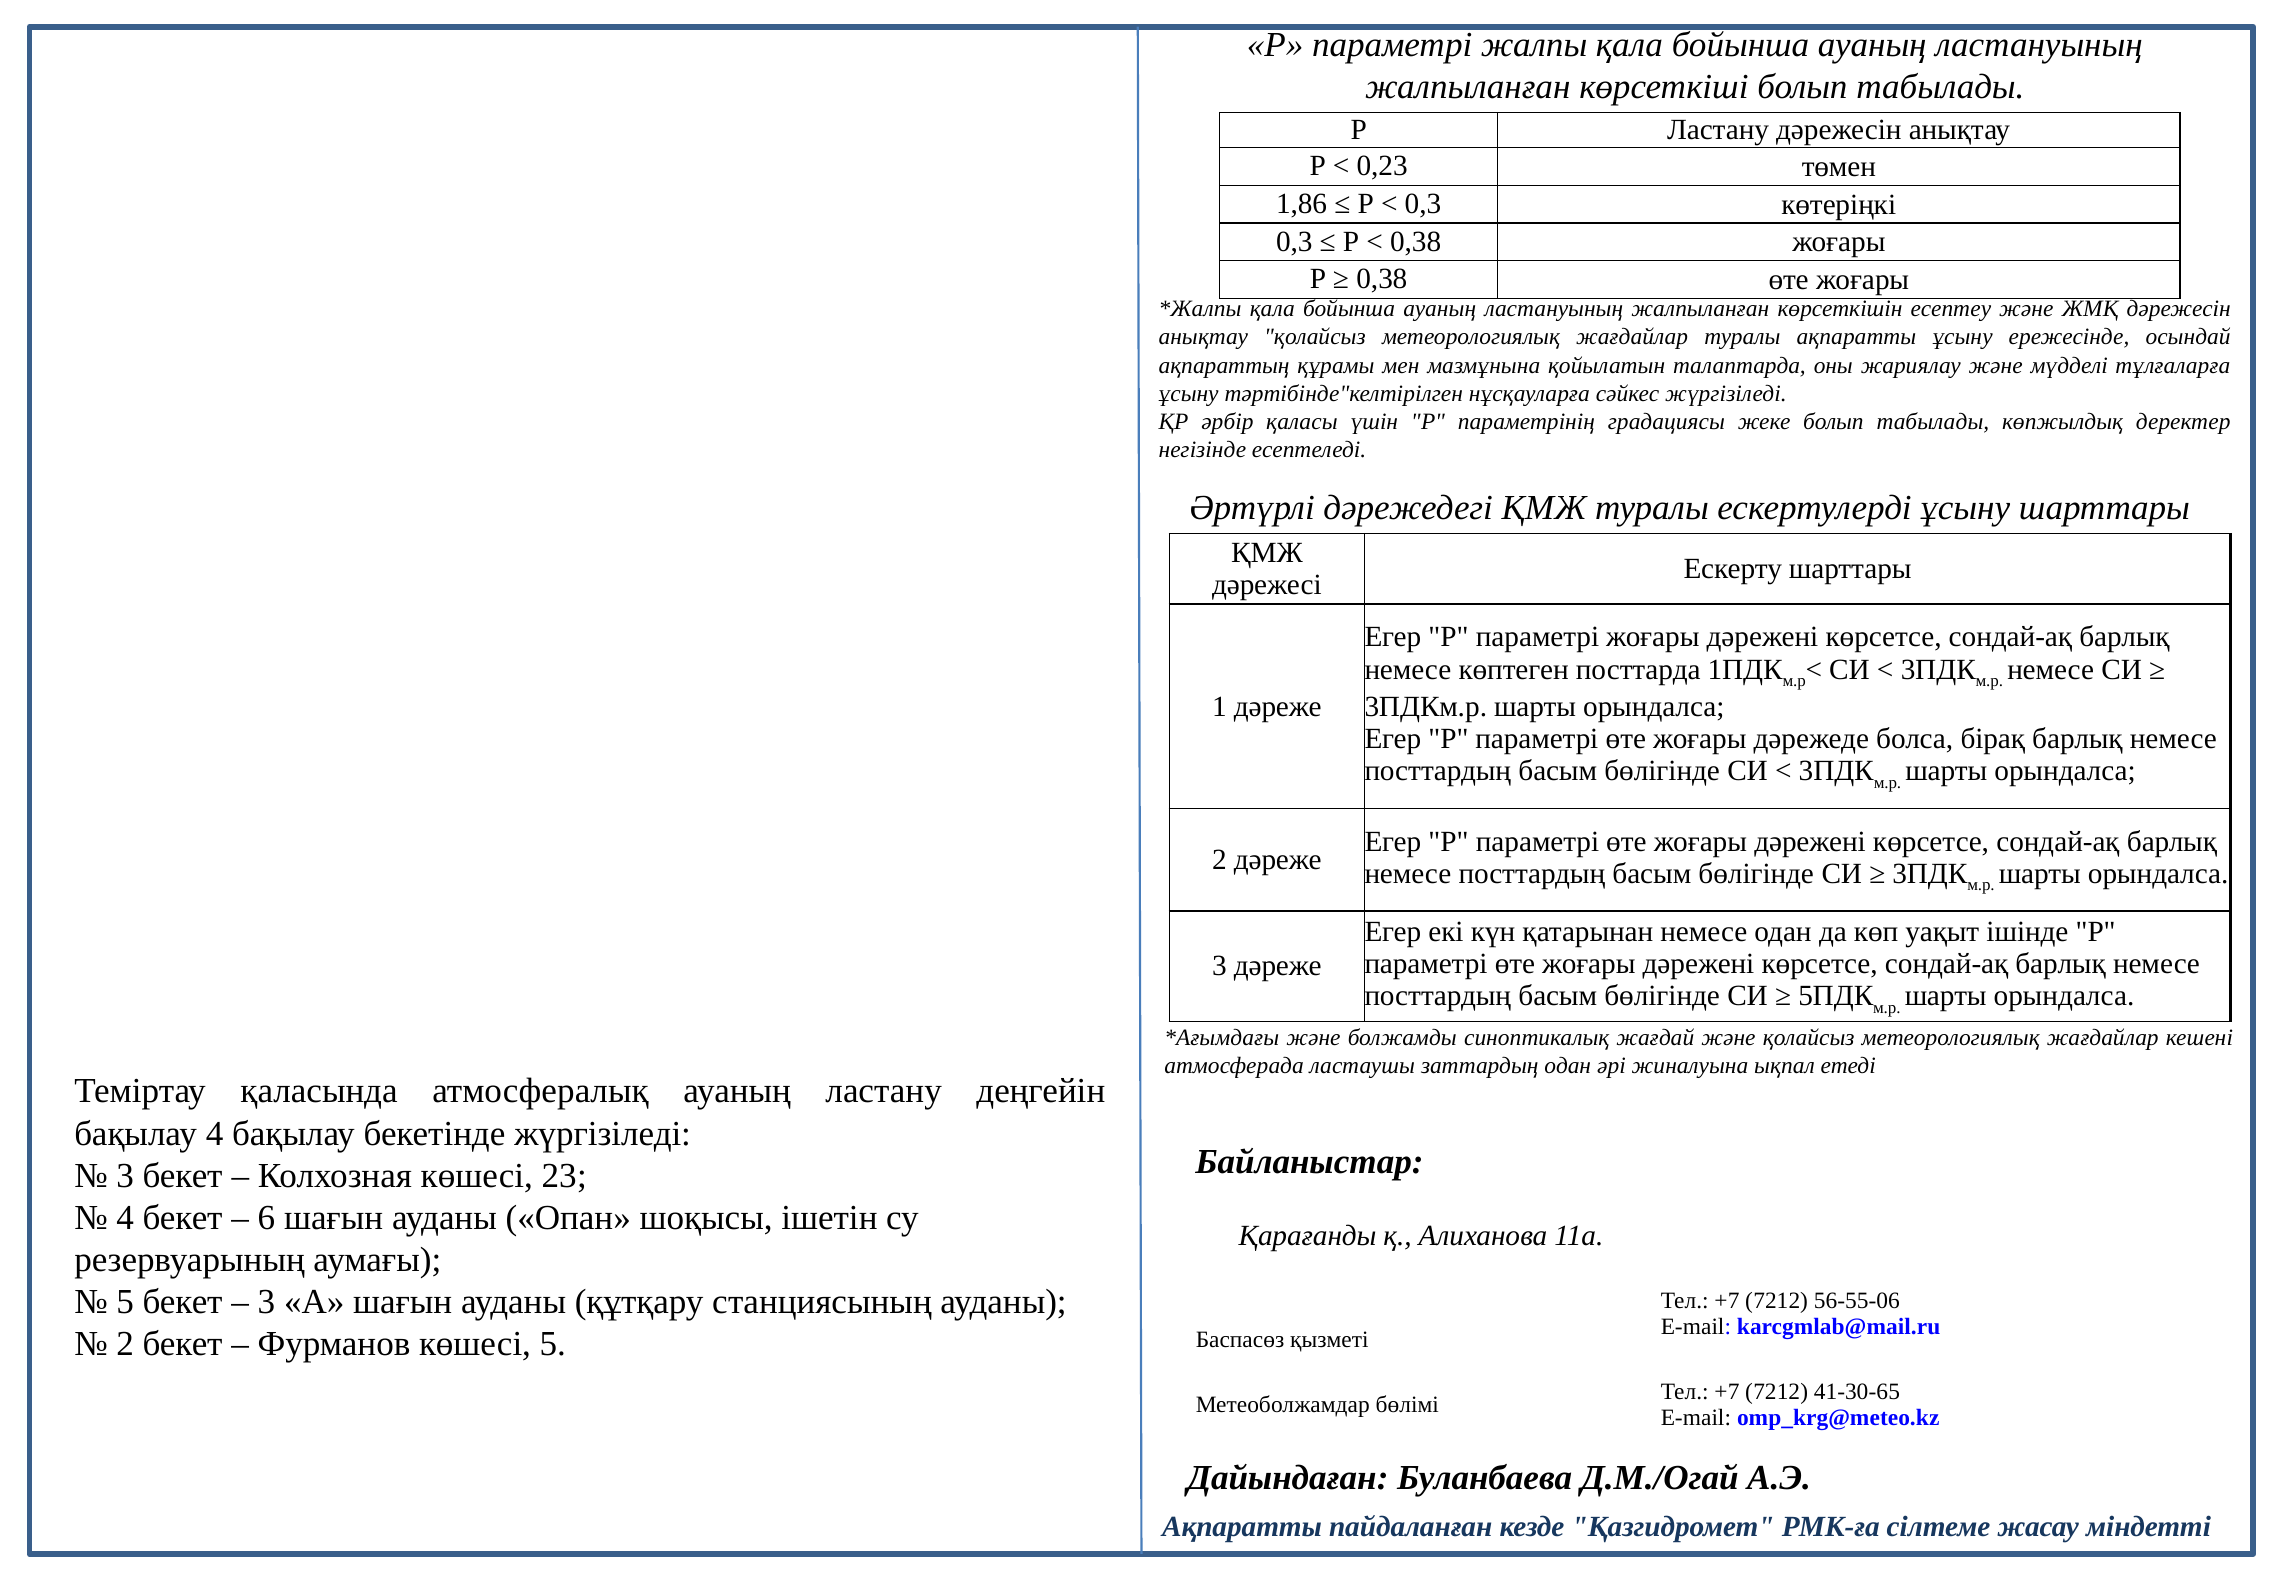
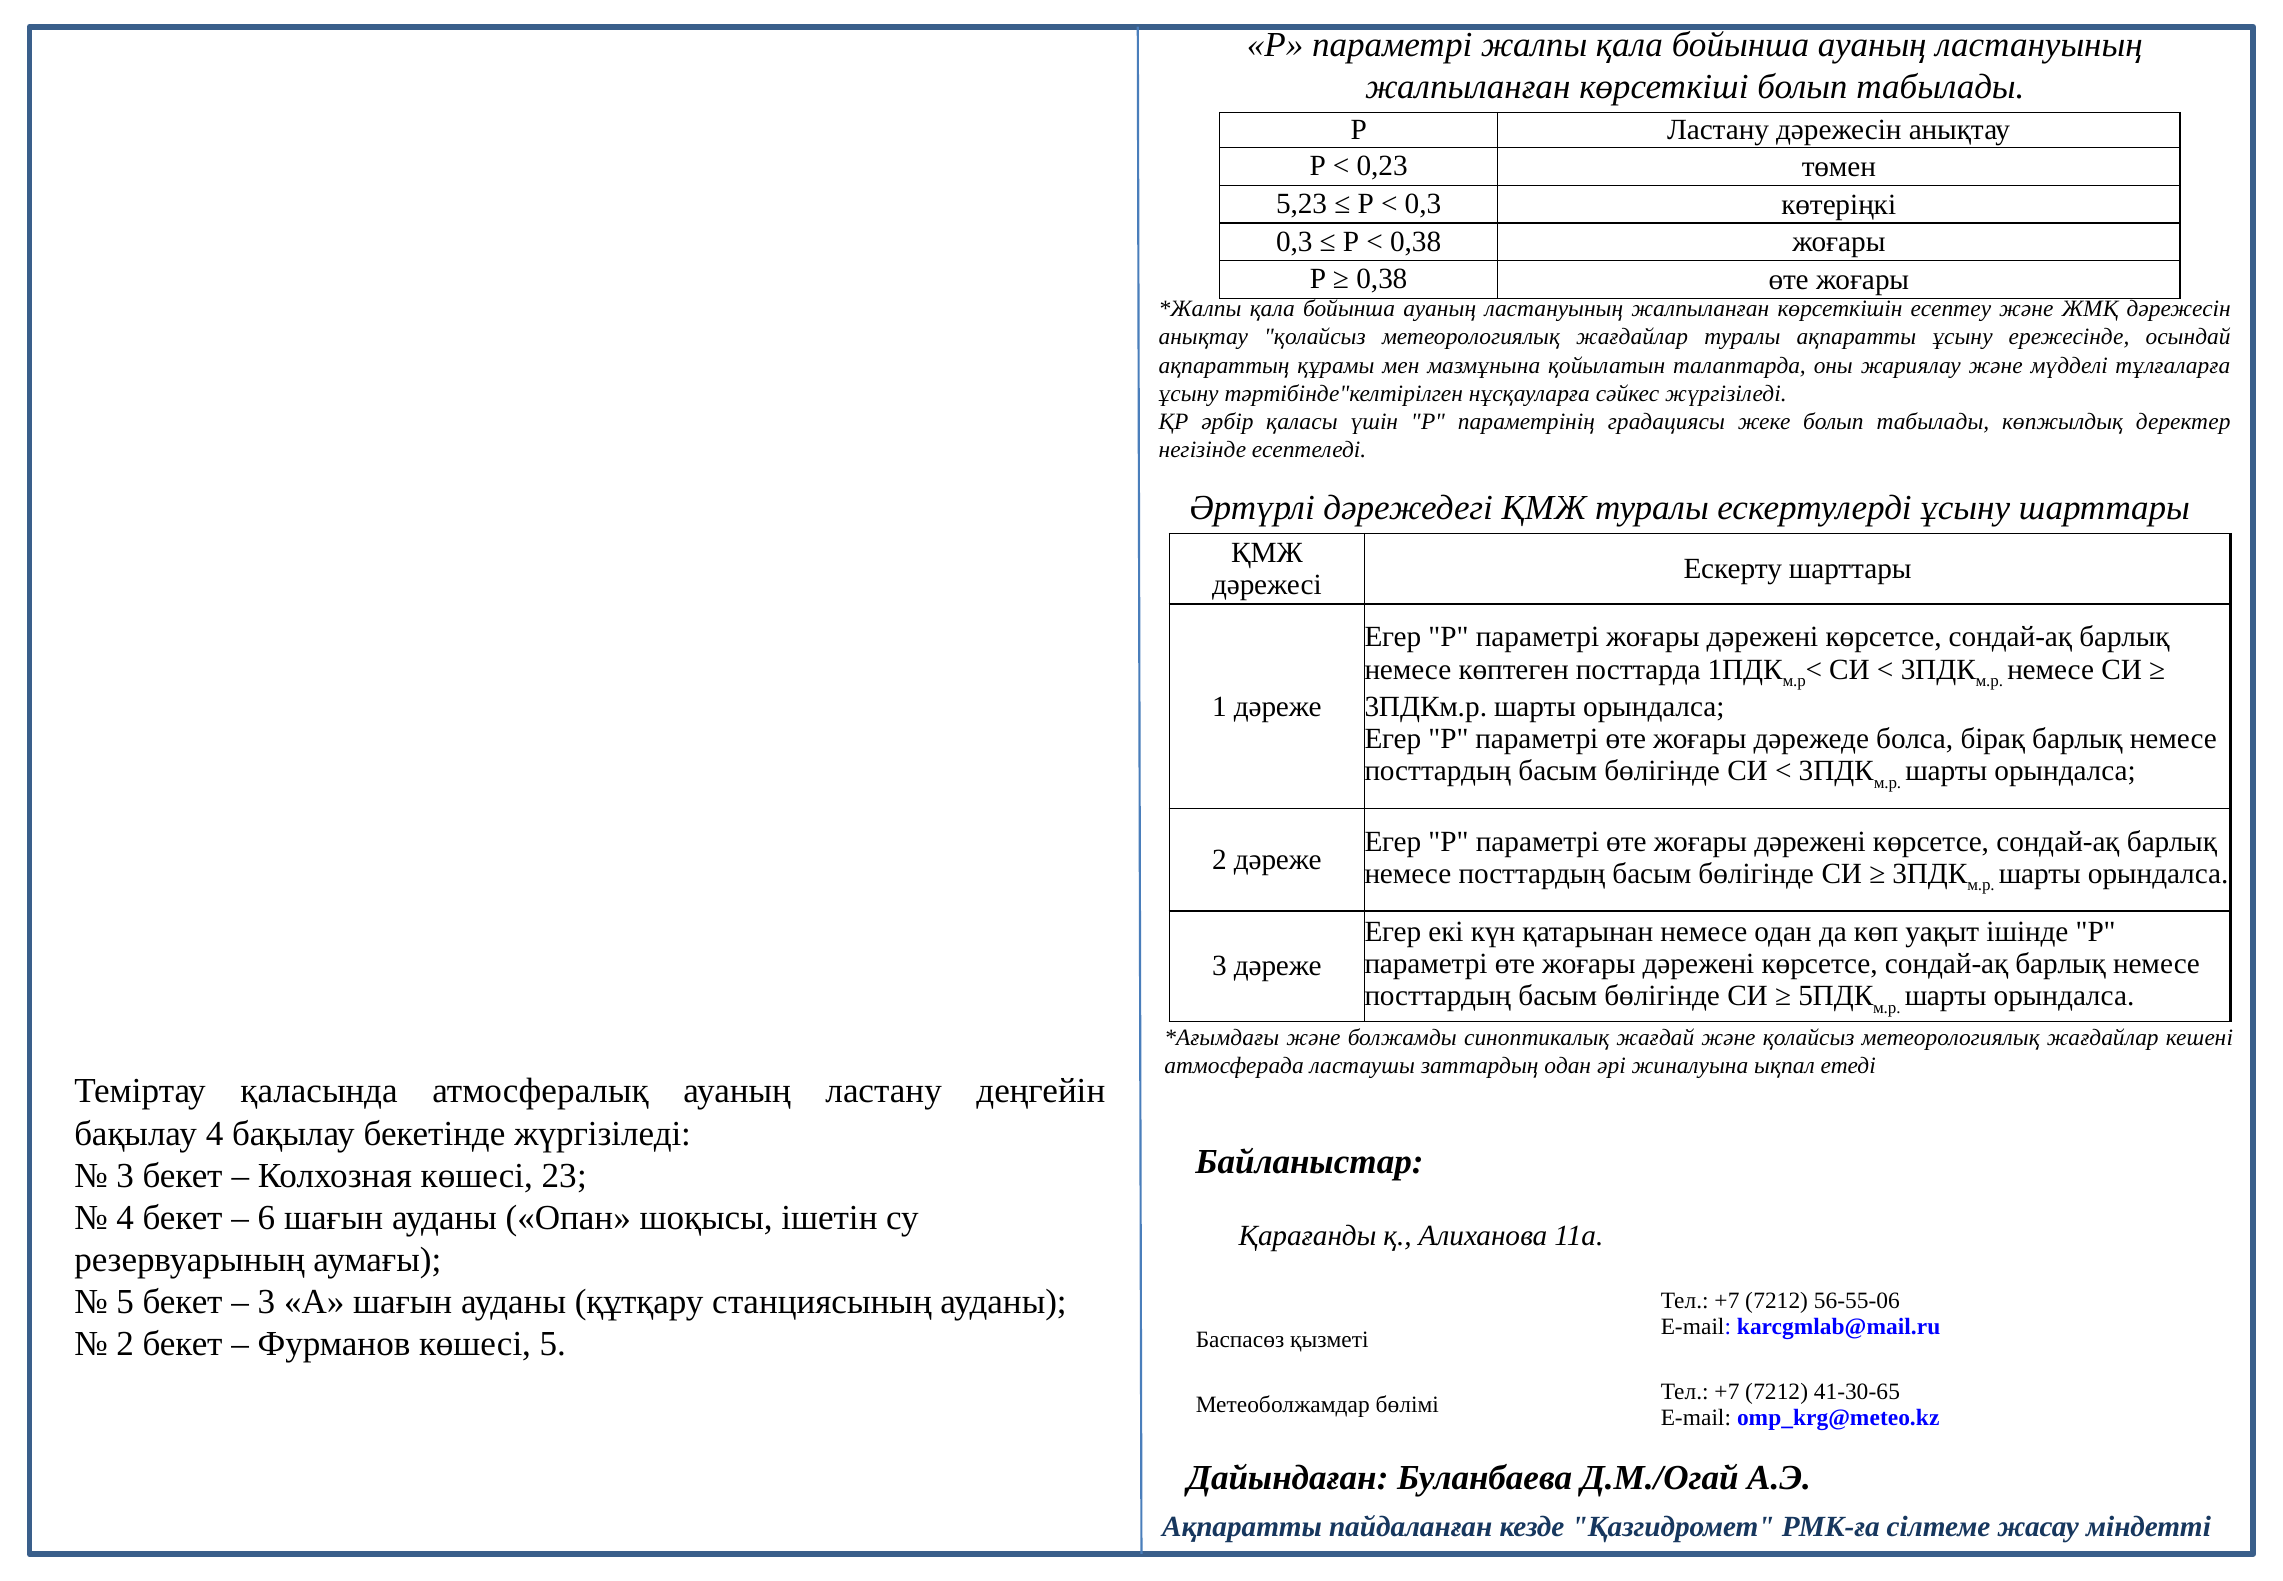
1,86: 1,86 -> 5,23 (1302, 204)
